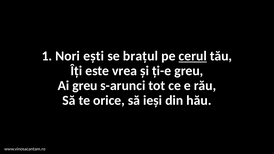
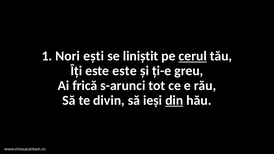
brațul: brațul -> liniștit (141, 56)
este vrea: vrea -> este (125, 71)
Ai greu: greu -> frică (85, 86)
orice: orice -> divin (109, 100)
din underline: none -> present (174, 100)
